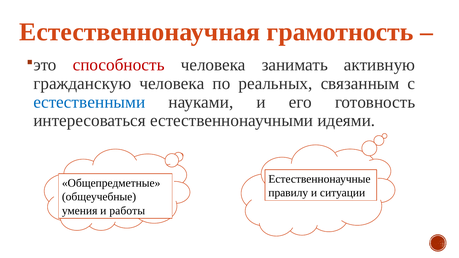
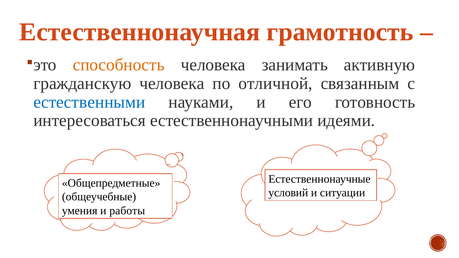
способность colour: red -> orange (119, 65)
реальных: реальных -> отличной (276, 83)
правилу: правилу -> условий (288, 193)
